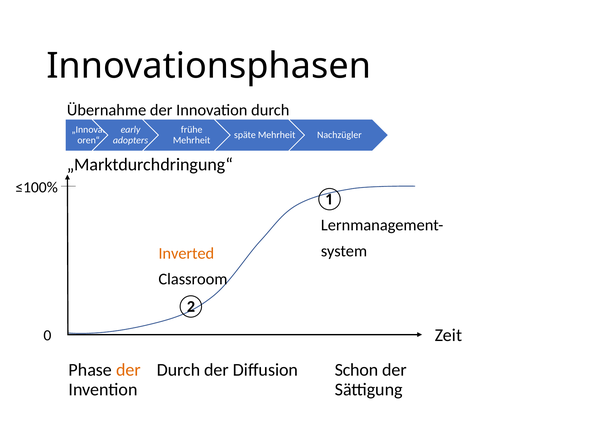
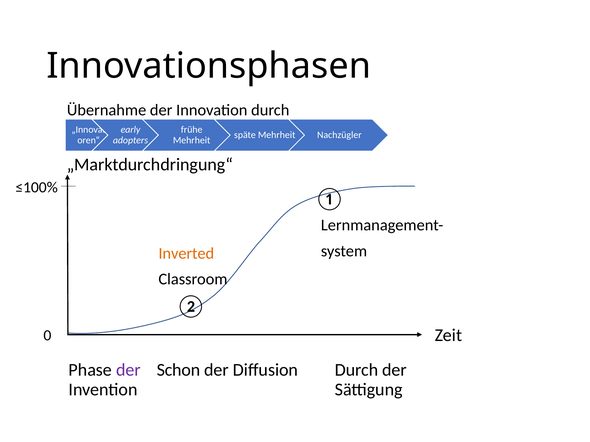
der colour: orange -> purple (128, 370)
Durch: Durch -> Schon (179, 370)
Diffusion Schon: Schon -> Durch (356, 370)
